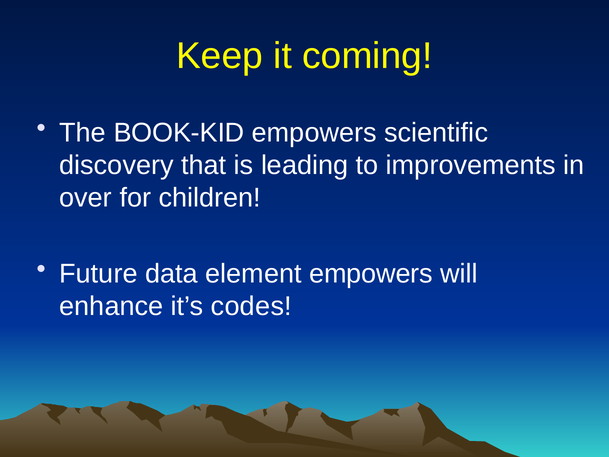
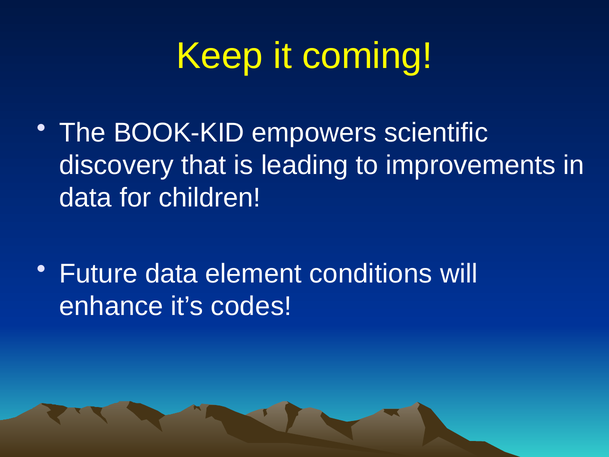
over: over -> data (86, 198)
element empowers: empowers -> conditions (371, 274)
